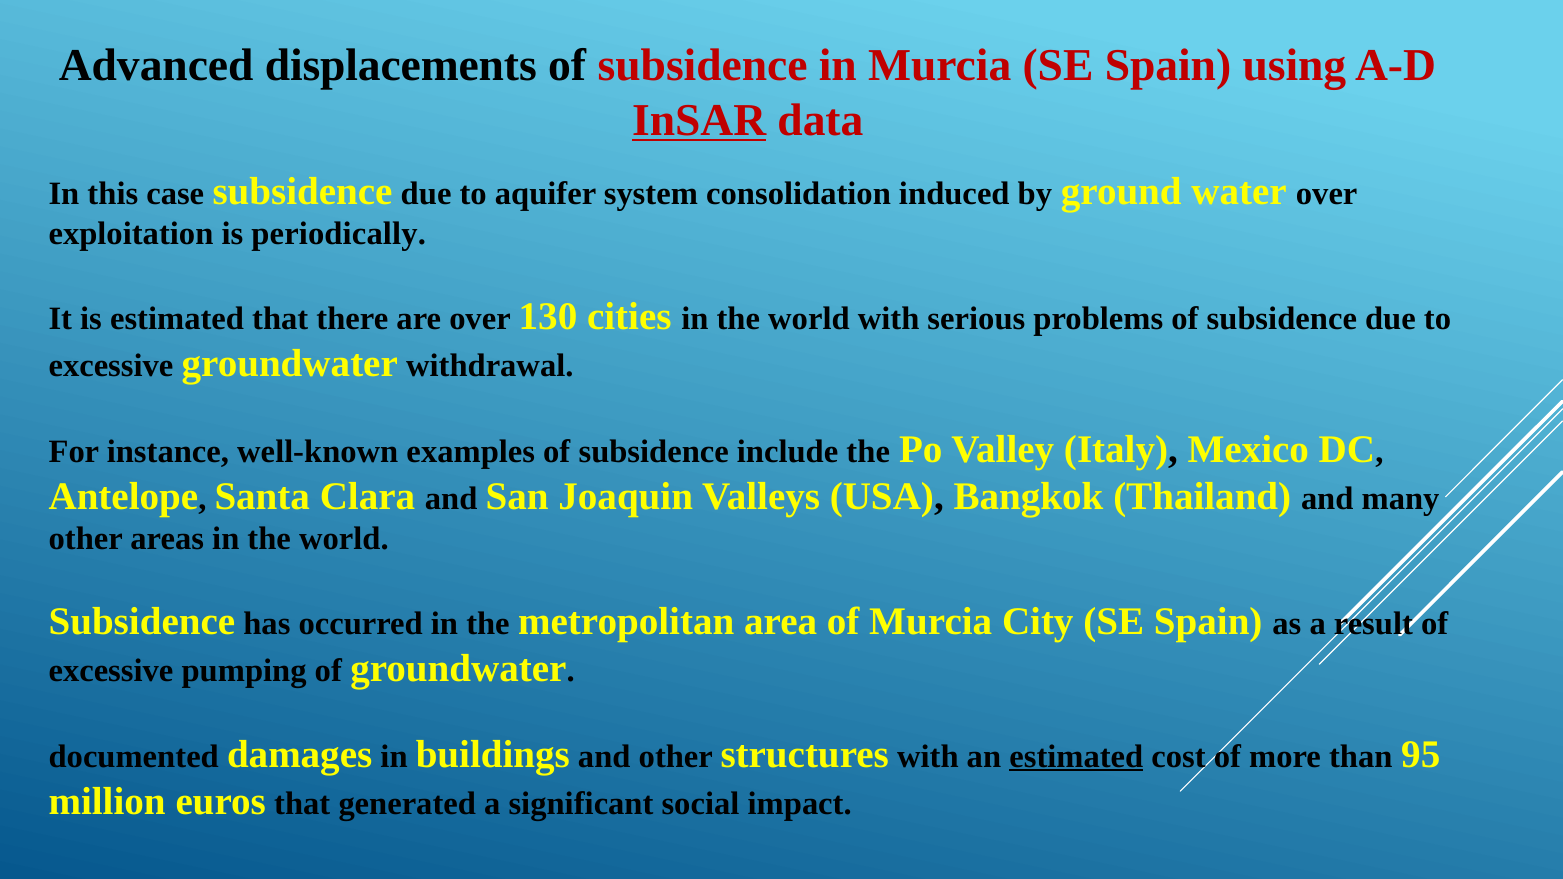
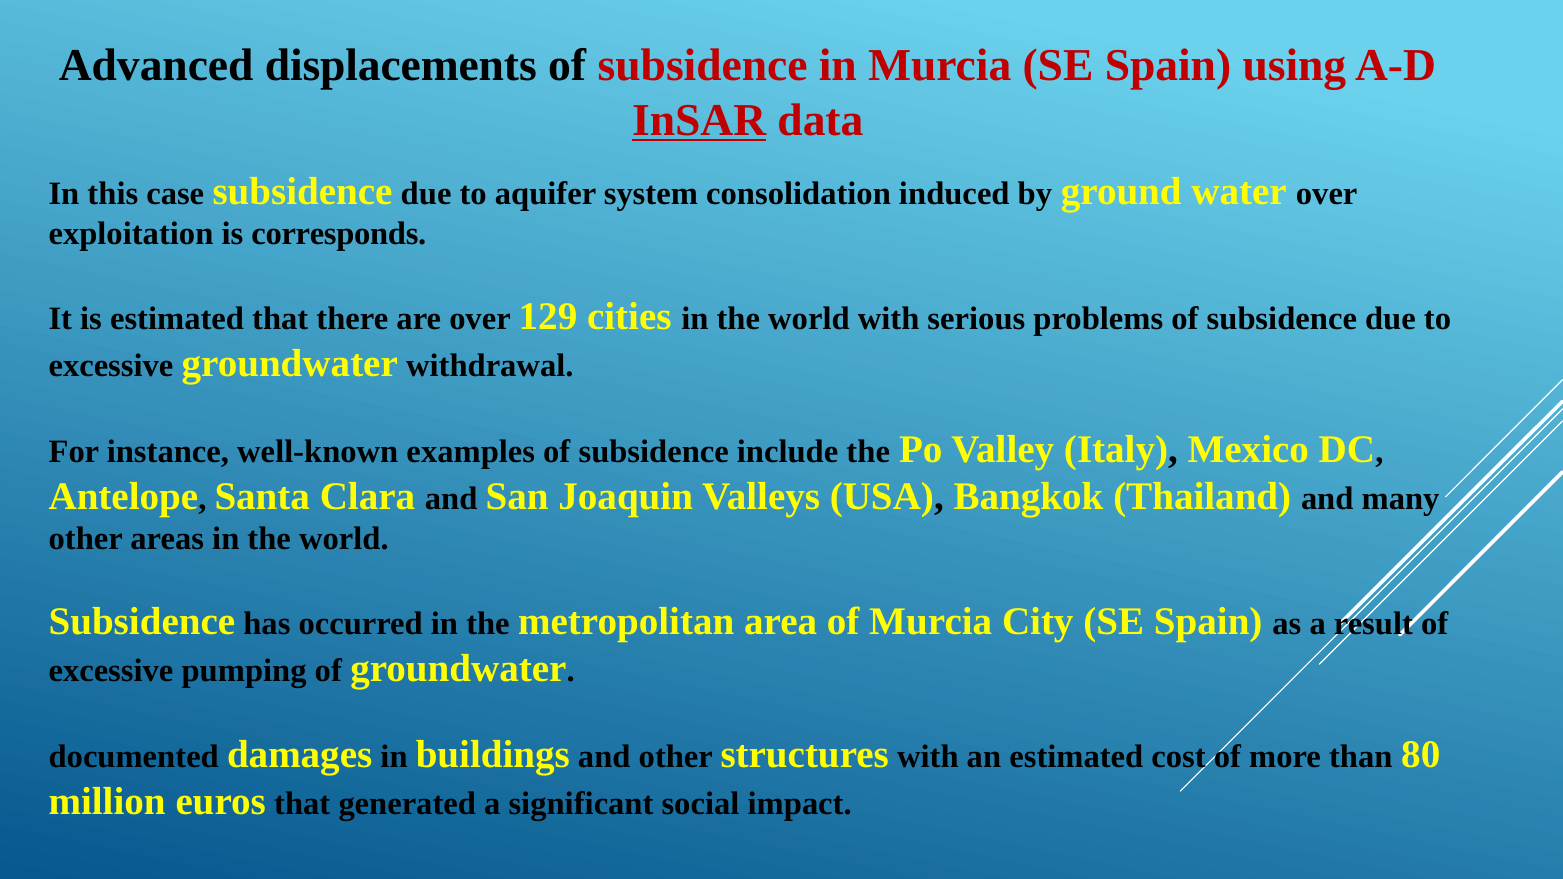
periodically: periodically -> corresponds (339, 234)
130: 130 -> 129 (548, 317)
estimated underline: present -> none (1076, 757)
95: 95 -> 80 (1421, 754)
